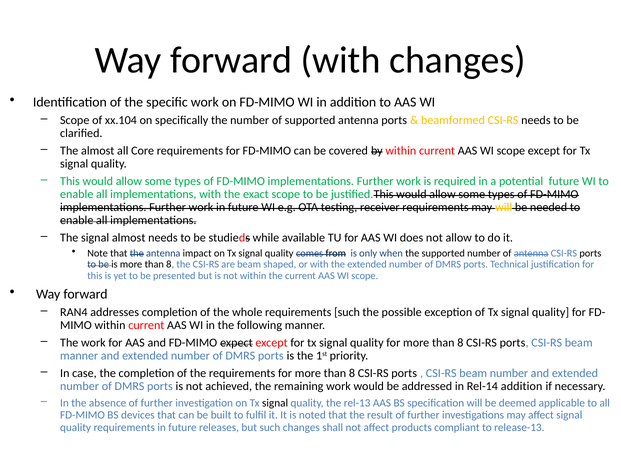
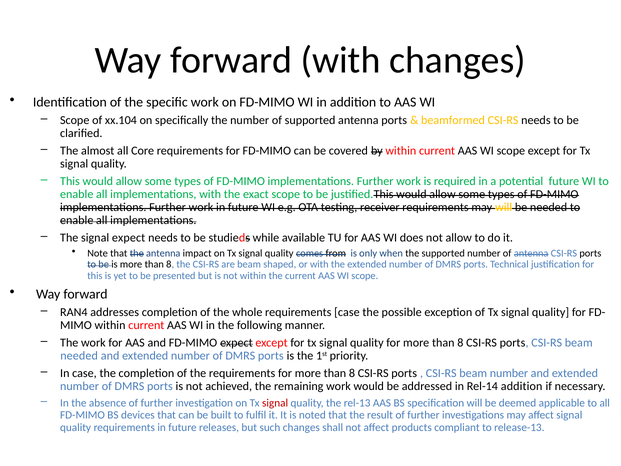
signal almost: almost -> expect (129, 238)
requirements such: such -> case (347, 312)
manner: manner -> needed (79, 356)
signal colour: black -> red (275, 403)
